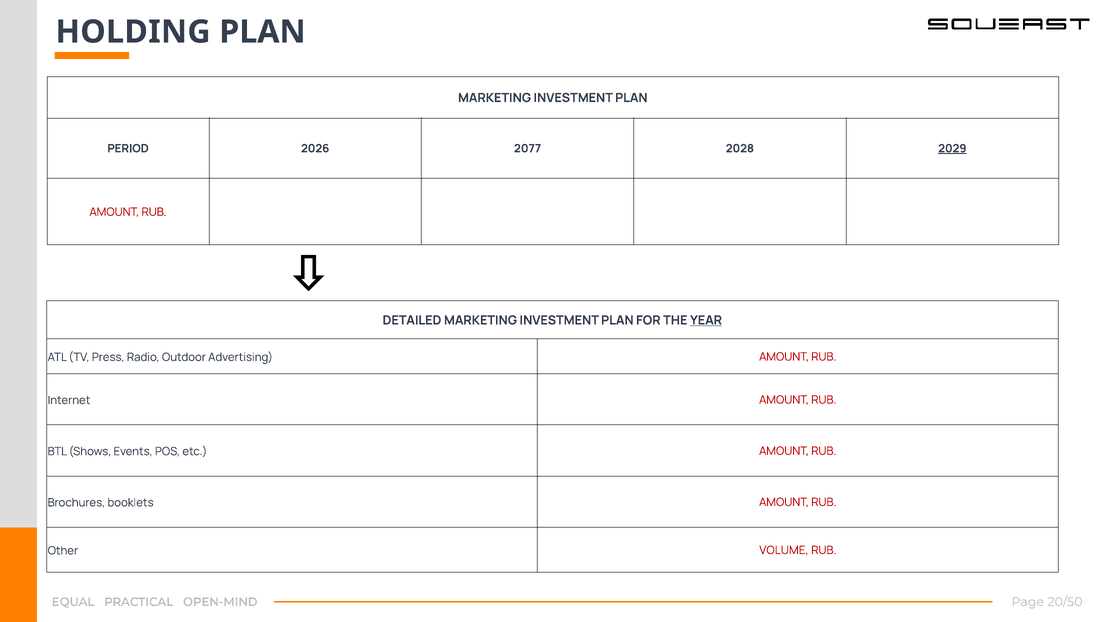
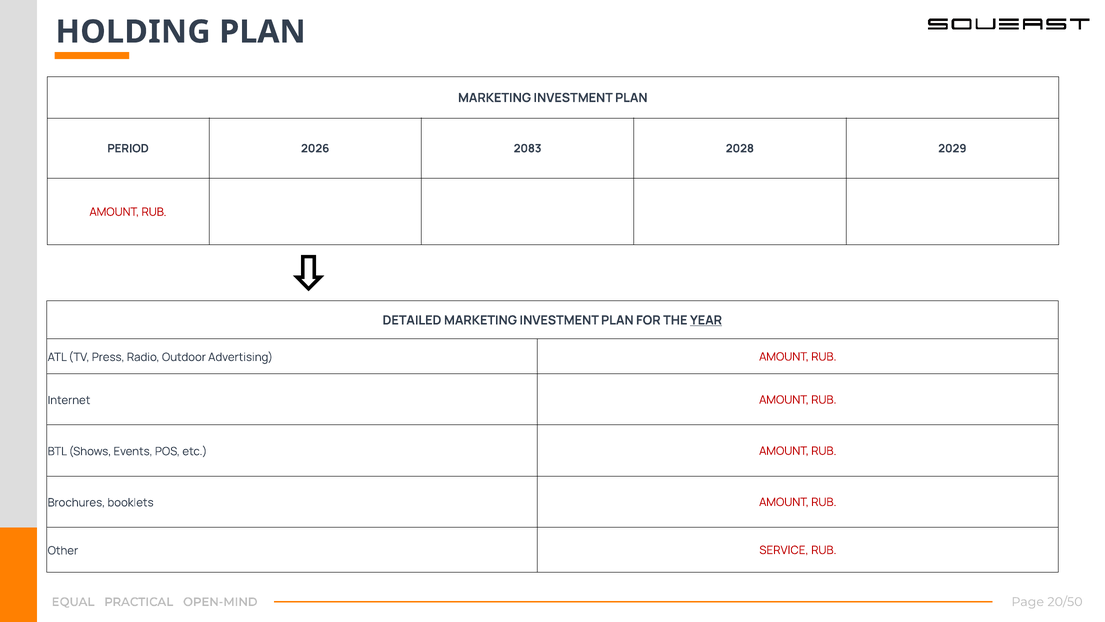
2077: 2077 -> 2083 (528, 148)
2029 underline: present -> none (952, 148)
VOLUME: VOLUME -> SERVICE (784, 550)
